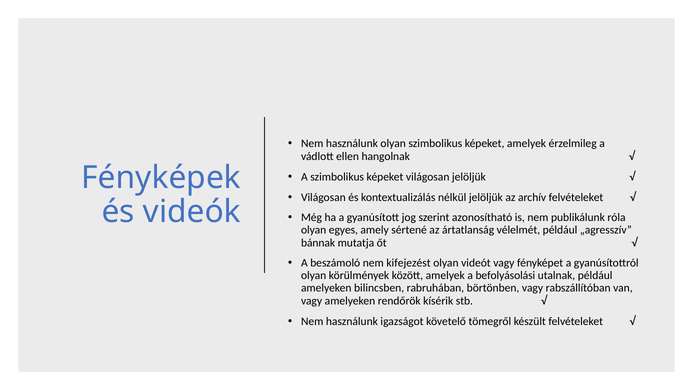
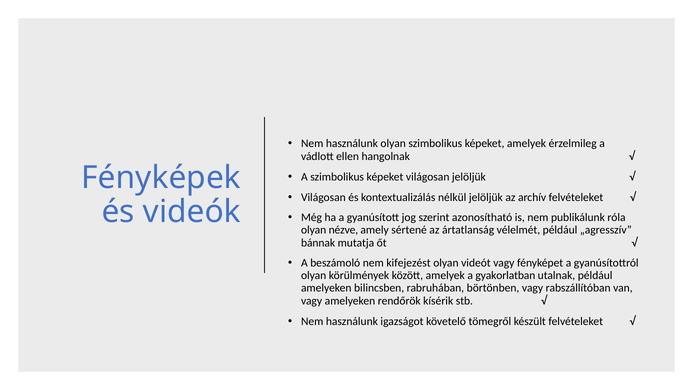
egyes: egyes -> nézve (343, 230)
befolyásolási: befolyásolási -> gyakorlatban (505, 275)
